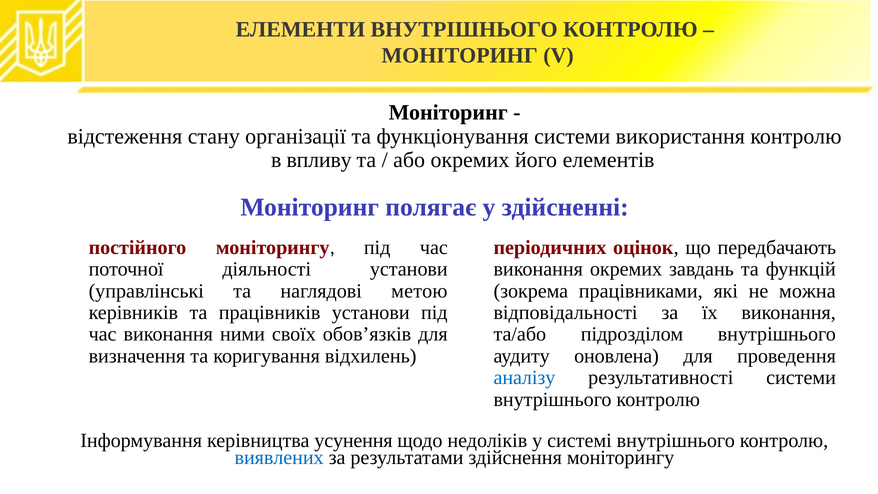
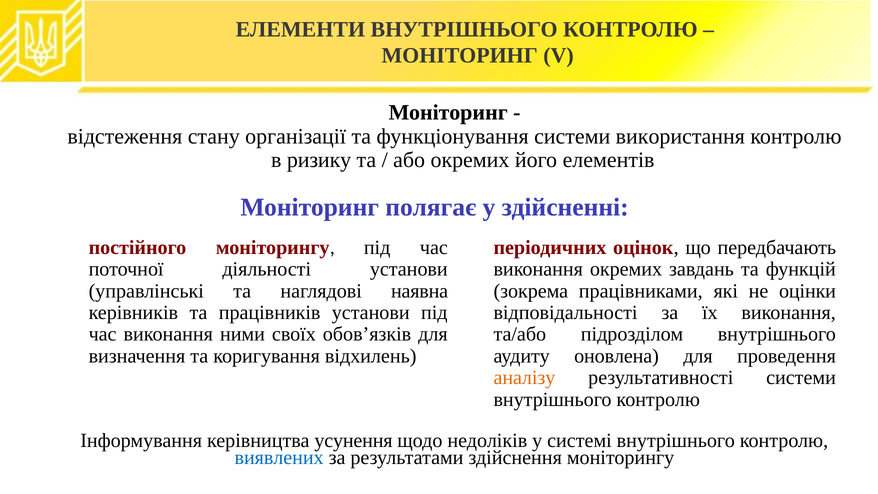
впливу: впливу -> ризику (319, 160)
метою: метою -> наявна (420, 291)
можна: можна -> оцінки (808, 291)
аналізу colour: blue -> orange (524, 378)
